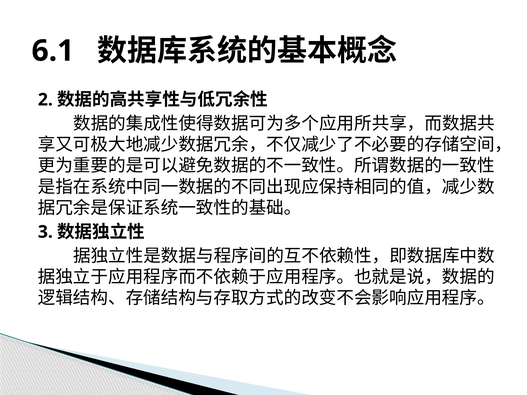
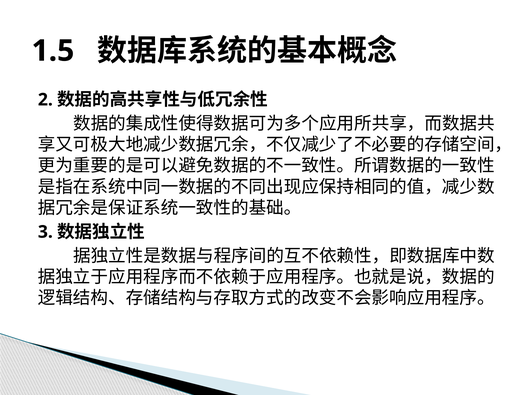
6.1: 6.1 -> 1.5 (53, 51)
